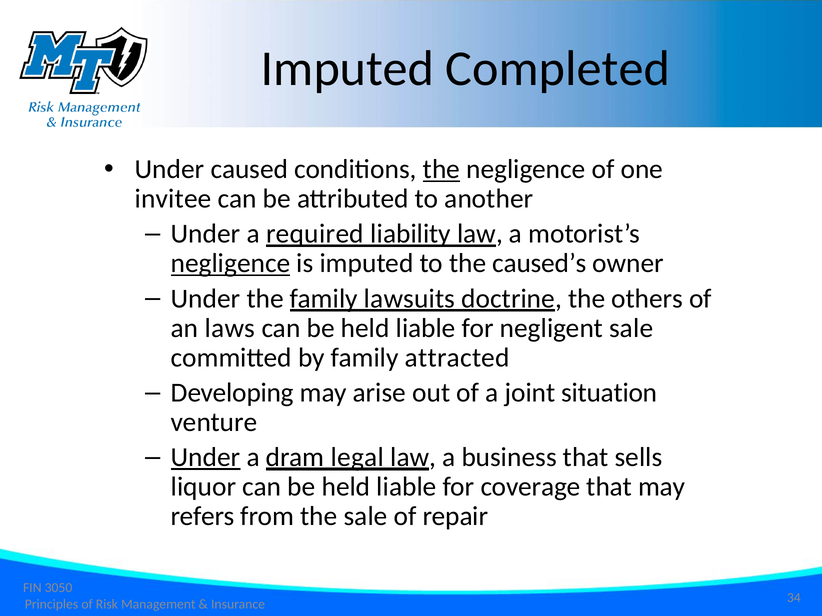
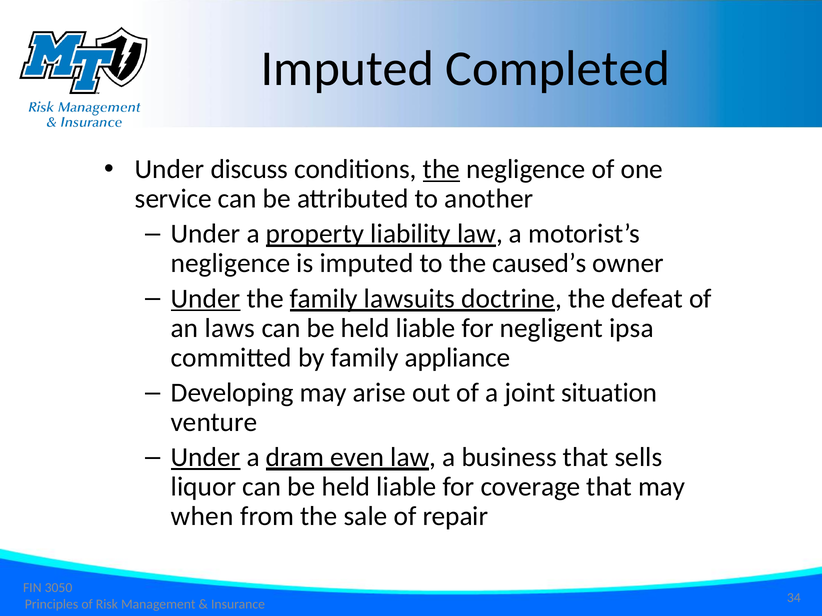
caused: caused -> discuss (249, 169)
invitee: invitee -> service (173, 199)
required: required -> property (315, 234)
negligence underline: present -> none (231, 264)
Under underline: none -> present (206, 299)
others: others -> defeat (647, 299)
negligent sale: sale -> ipsa (631, 328)
attracted: attracted -> appliance (458, 358)
legal: legal -> even (357, 458)
refers: refers -> when (202, 517)
